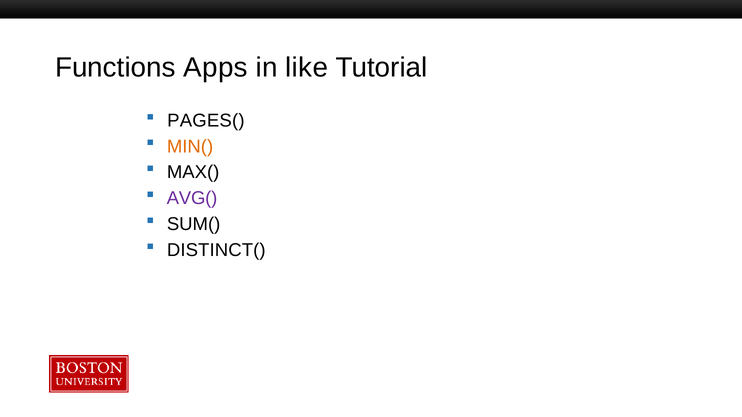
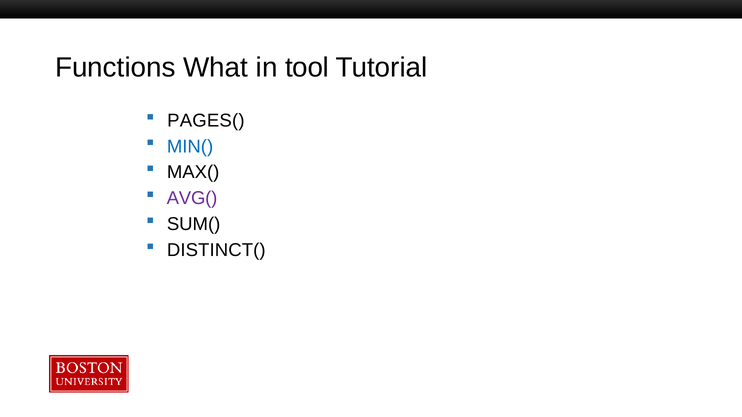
Apps: Apps -> What (216, 68)
like: like -> tool (307, 68)
MIN( colour: orange -> blue (190, 147)
